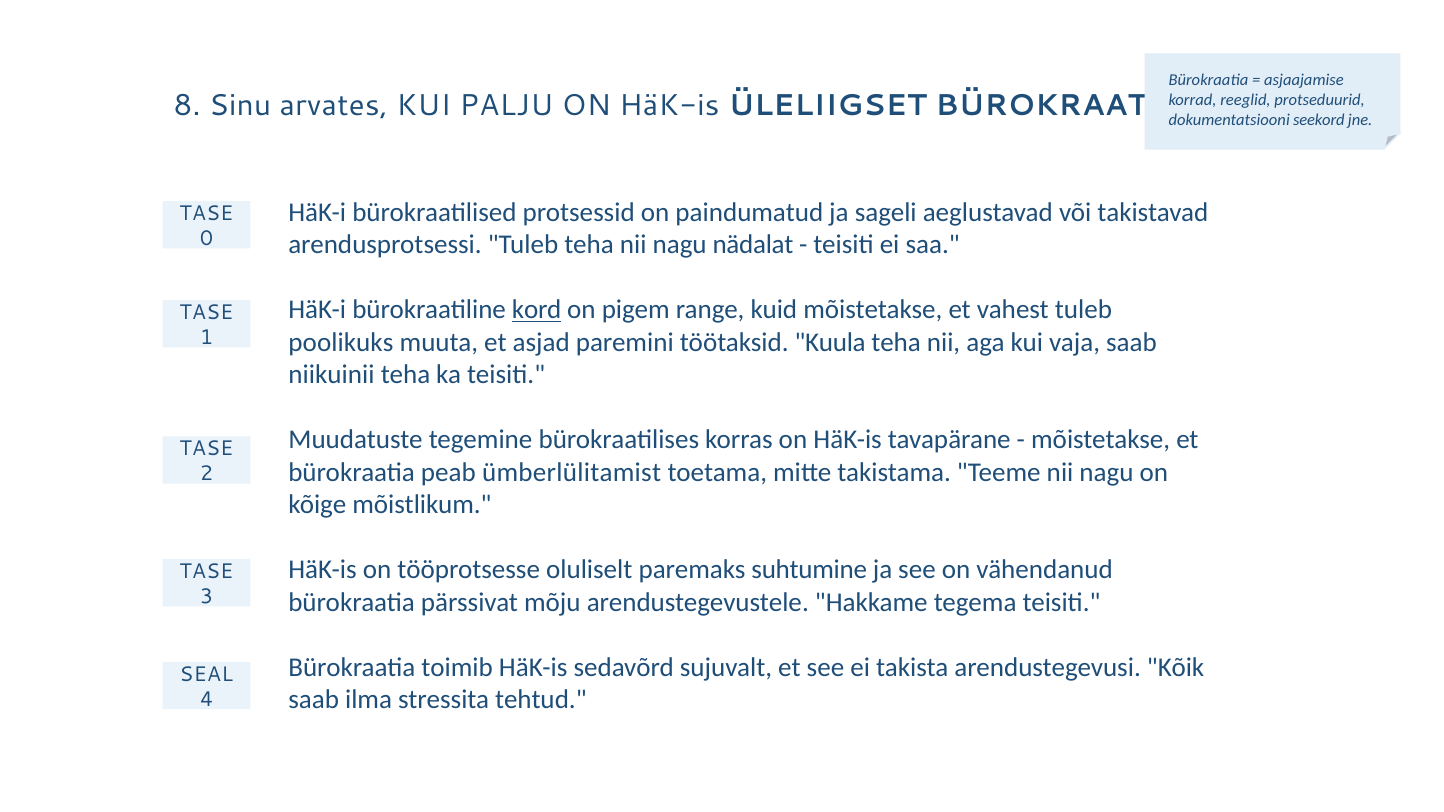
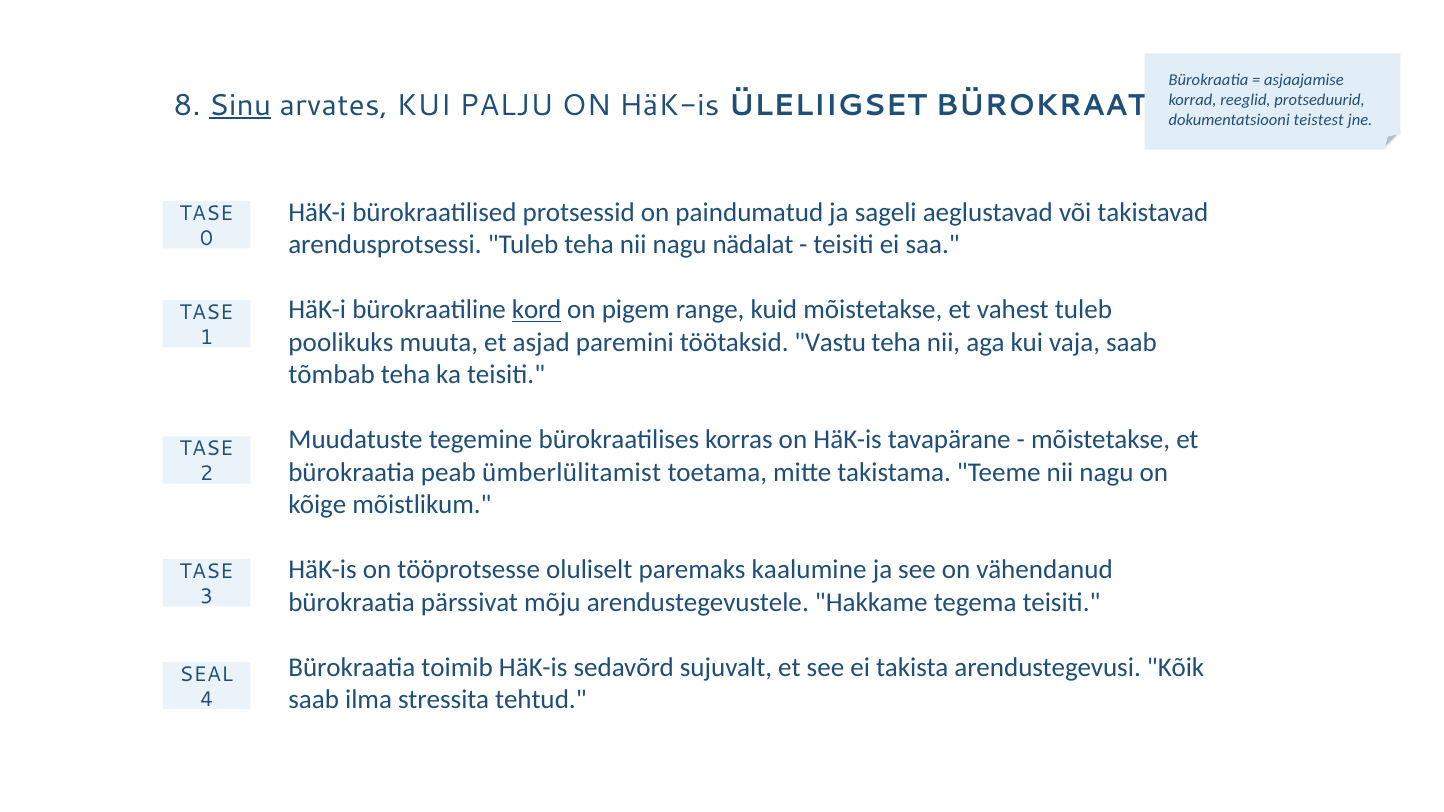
Sinu underline: none -> present (240, 105)
seekord: seekord -> teistest (1319, 120)
Kuula: Kuula -> Vastu (830, 343)
niikuinii: niikuinii -> tõmbab (332, 375)
suhtumine: suhtumine -> kaalumine (809, 570)
